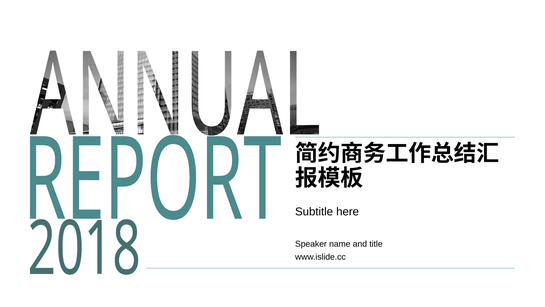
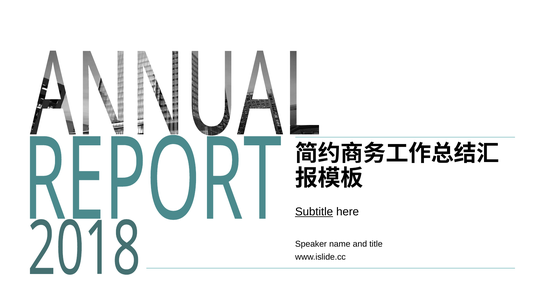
Subtitle underline: none -> present (314, 212)
